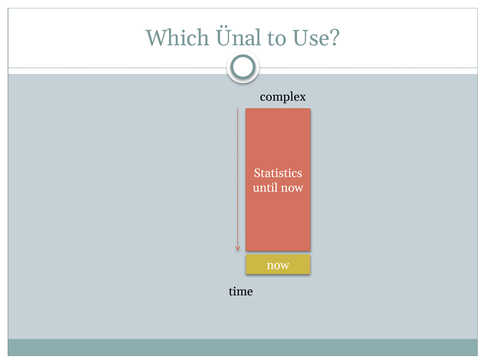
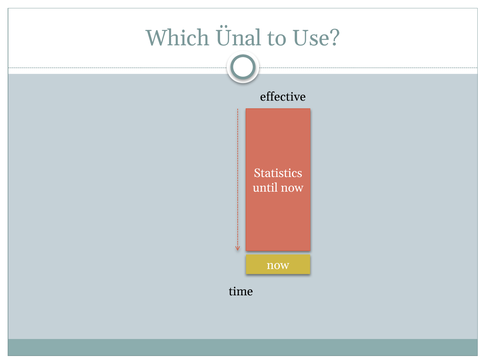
complex: complex -> effective (283, 97)
